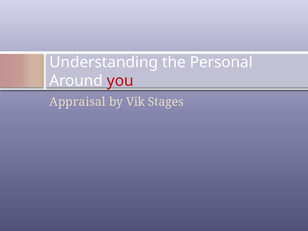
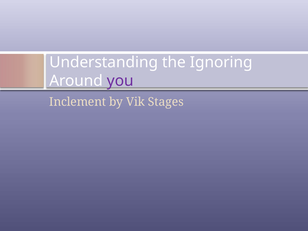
Personal: Personal -> Ignoring (221, 62)
you colour: red -> purple (120, 81)
Appraisal: Appraisal -> Inclement (78, 102)
